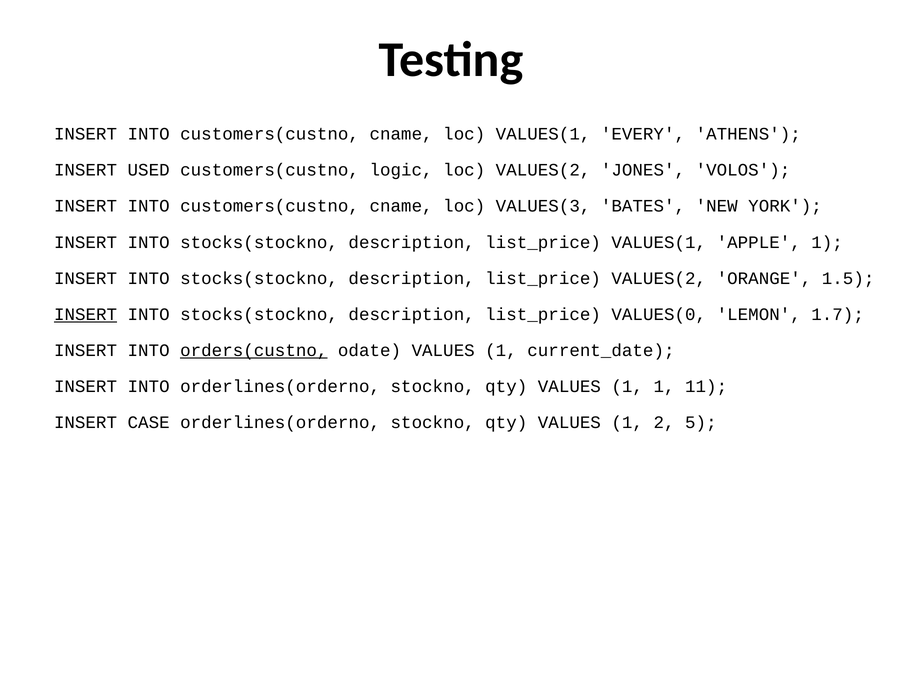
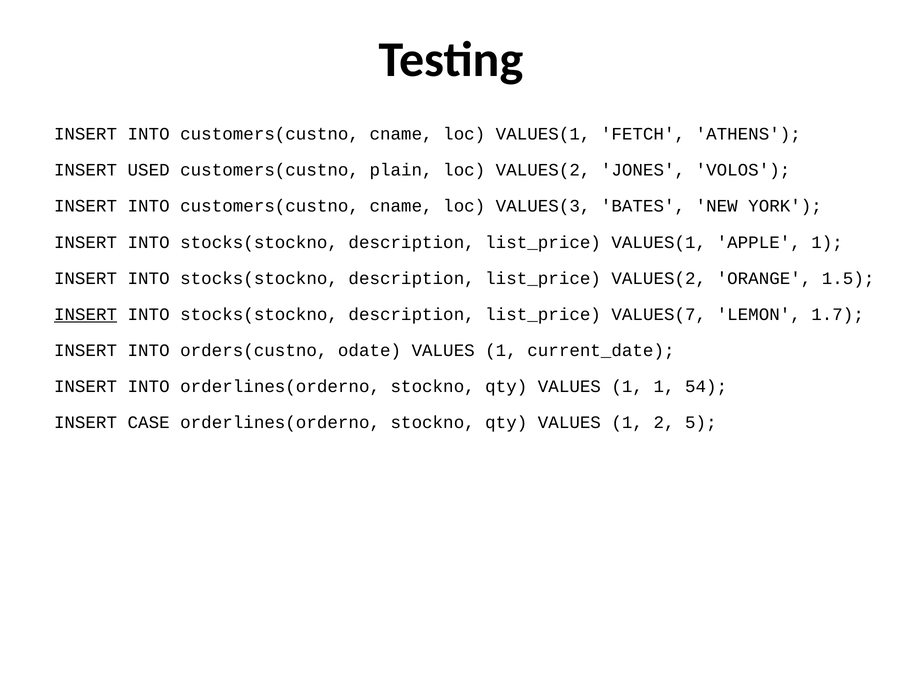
EVERY: EVERY -> FETCH (643, 134)
logic: logic -> plain (401, 170)
VALUES(0: VALUES(0 -> VALUES(7 (659, 314)
orders(custno underline: present -> none (254, 350)
11: 11 -> 54 (706, 387)
